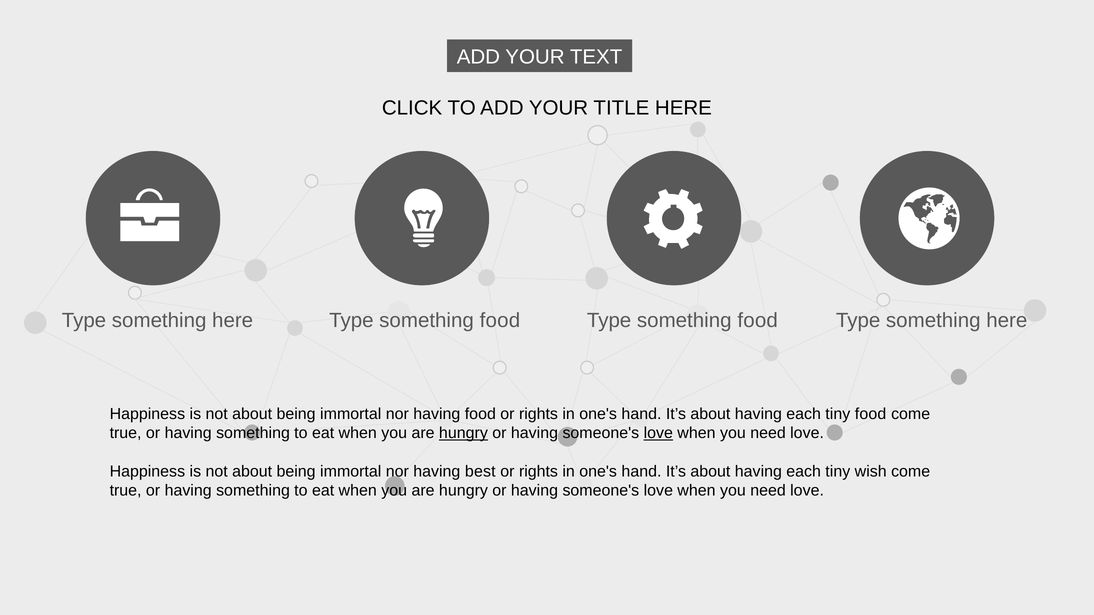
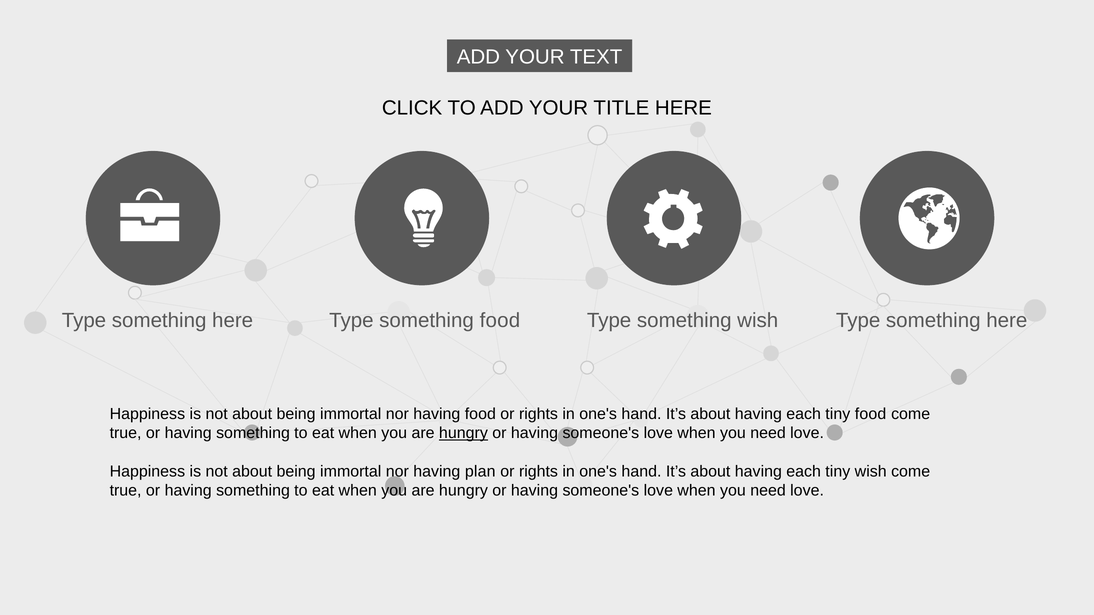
food: food -> wish (758, 321)
love underline: present -> none (658, 433)
best: best -> plan (480, 472)
